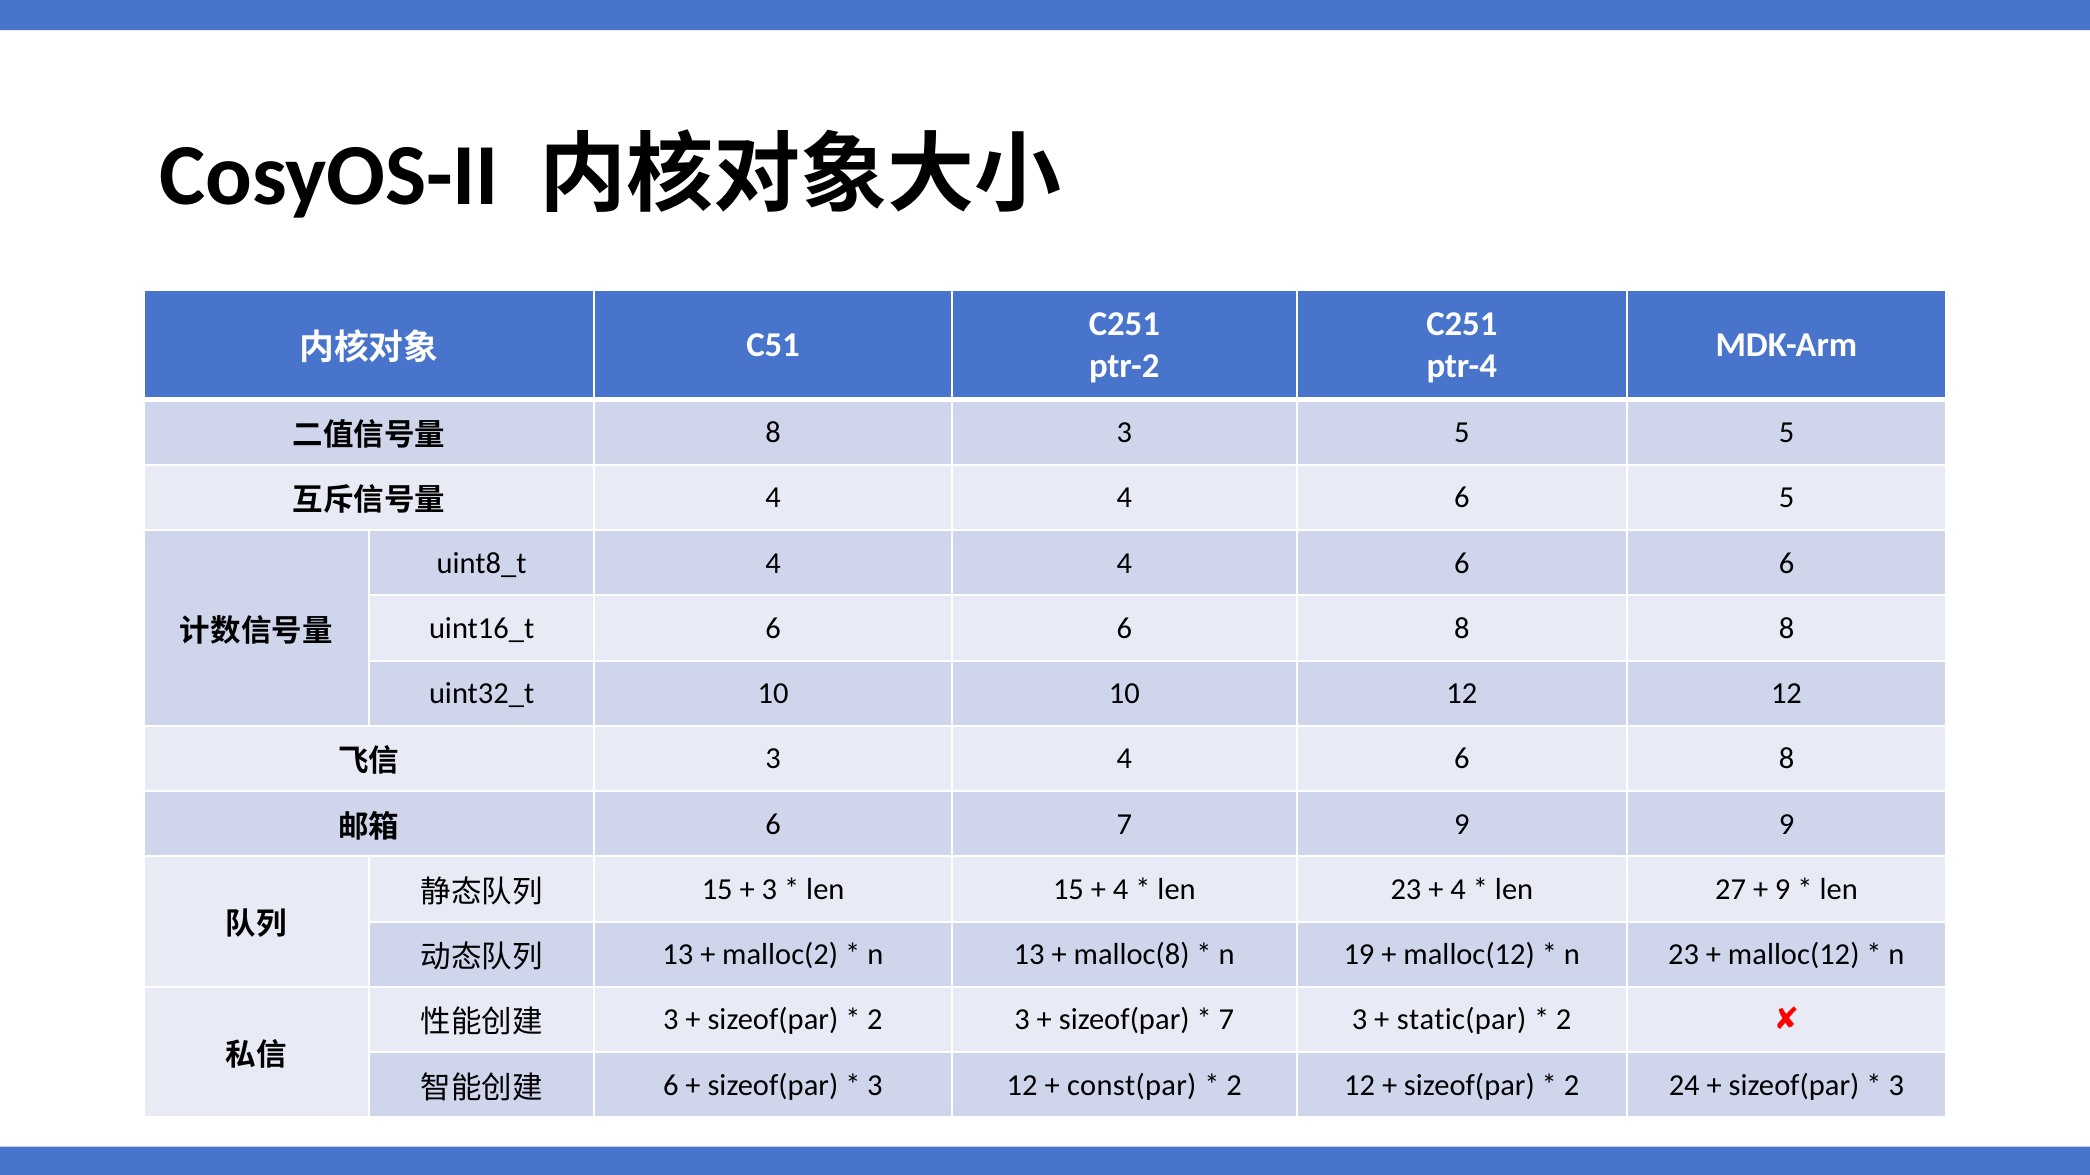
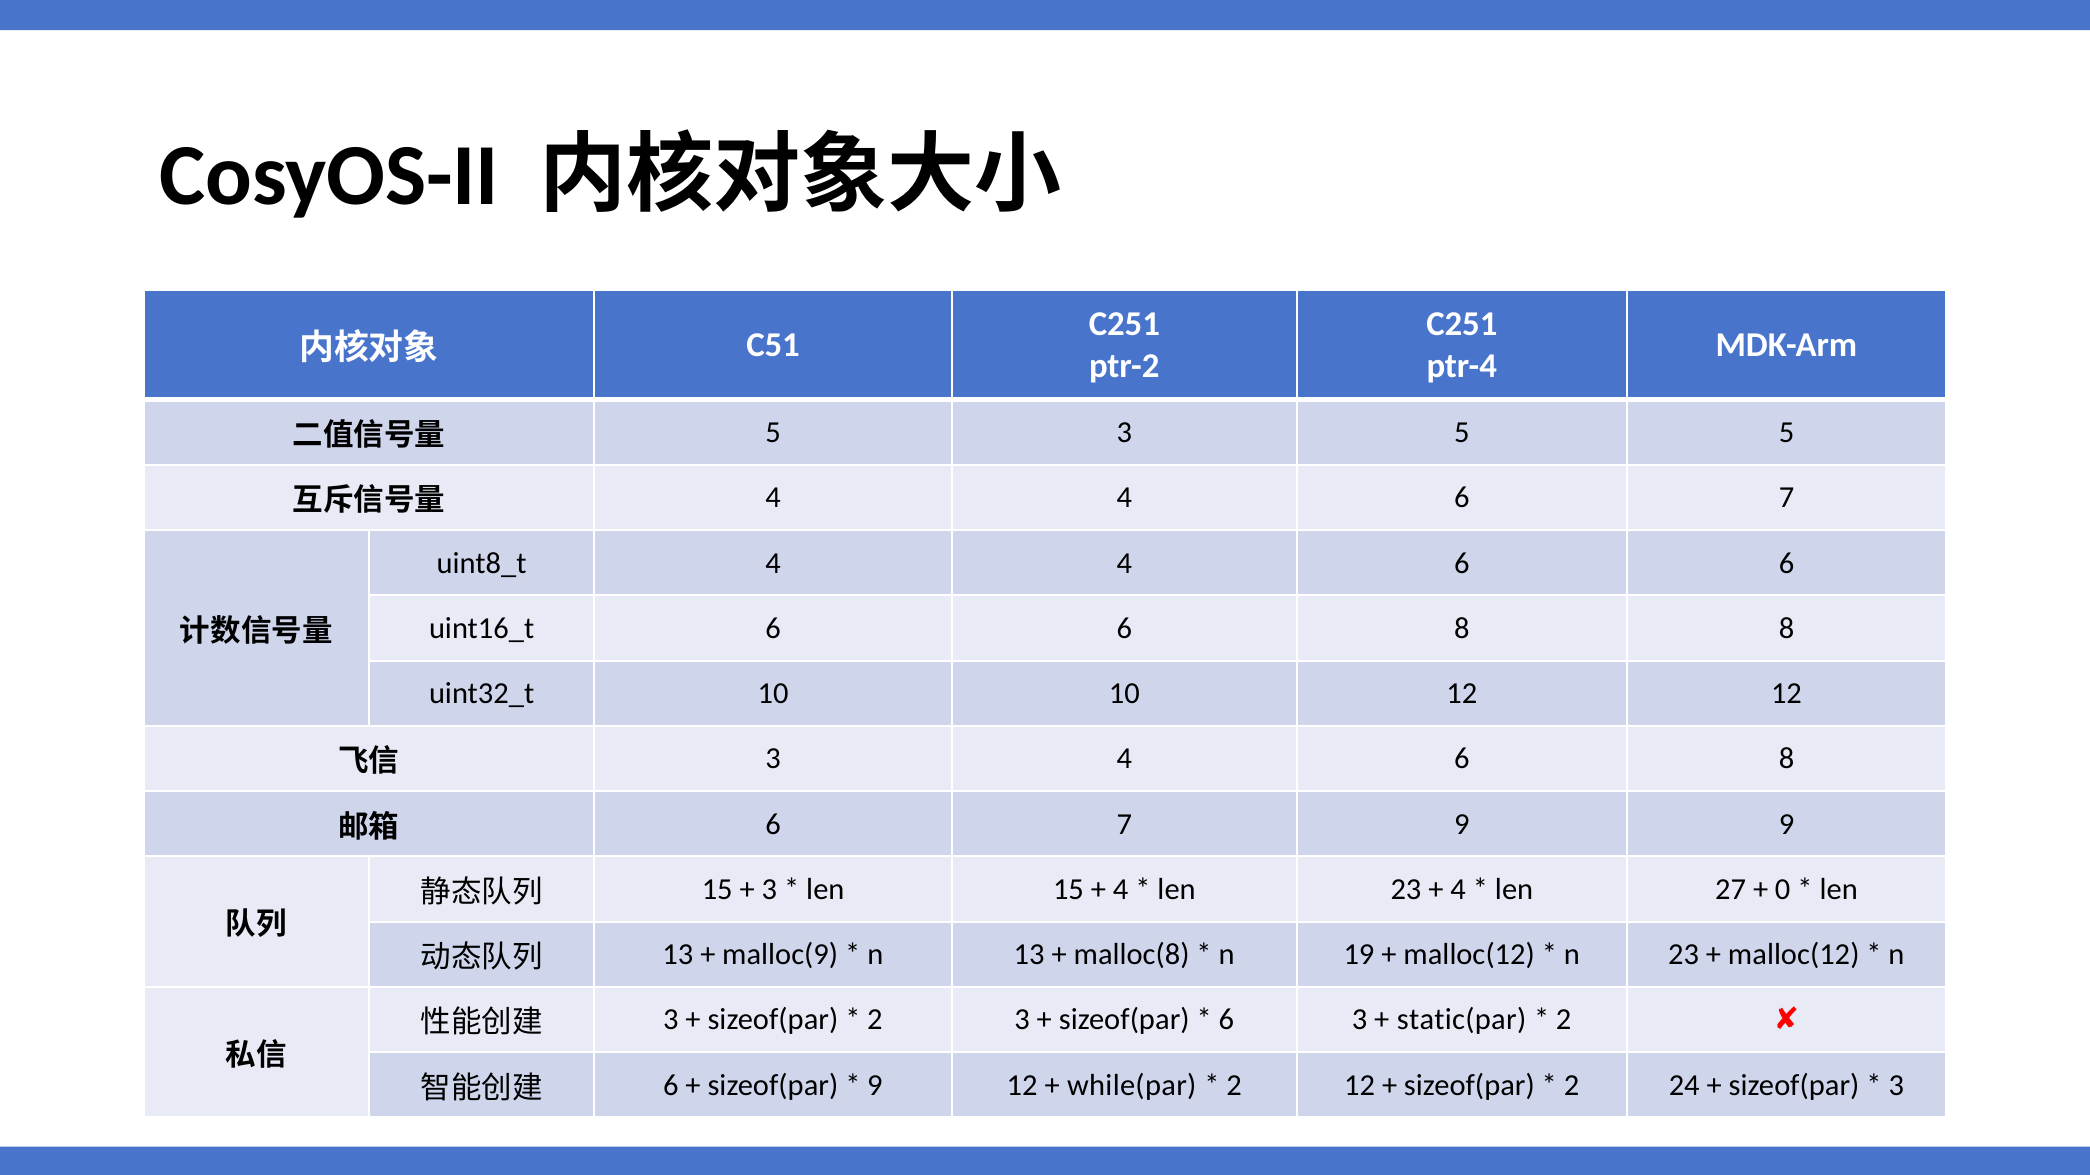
8: 8 -> 5 (773, 433)
4 6 5: 5 -> 7 (1786, 498)
9: 9 -> 0 (1783, 890)
malloc(2: malloc(2 -> malloc(9 (780, 955)
7: 7 -> 6 (1226, 1020)
3: 3 -> 9 (875, 1086)
const(par: const(par -> while(par (1132, 1086)
